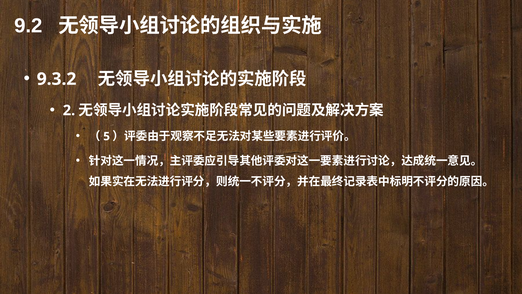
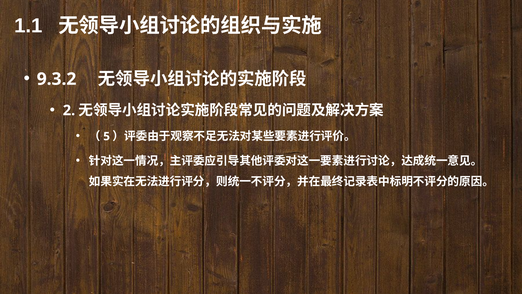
9.2: 9.2 -> 1.1 (28, 26)
